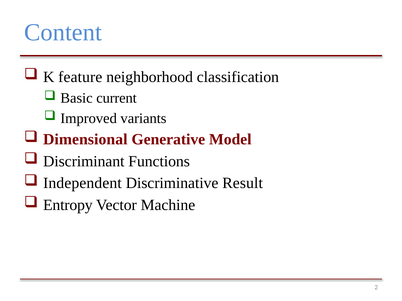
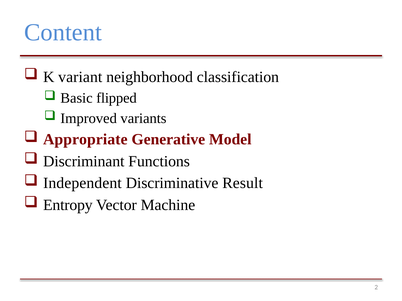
feature: feature -> variant (80, 77)
current: current -> flipped (116, 98)
Dimensional: Dimensional -> Appropriate (85, 140)
